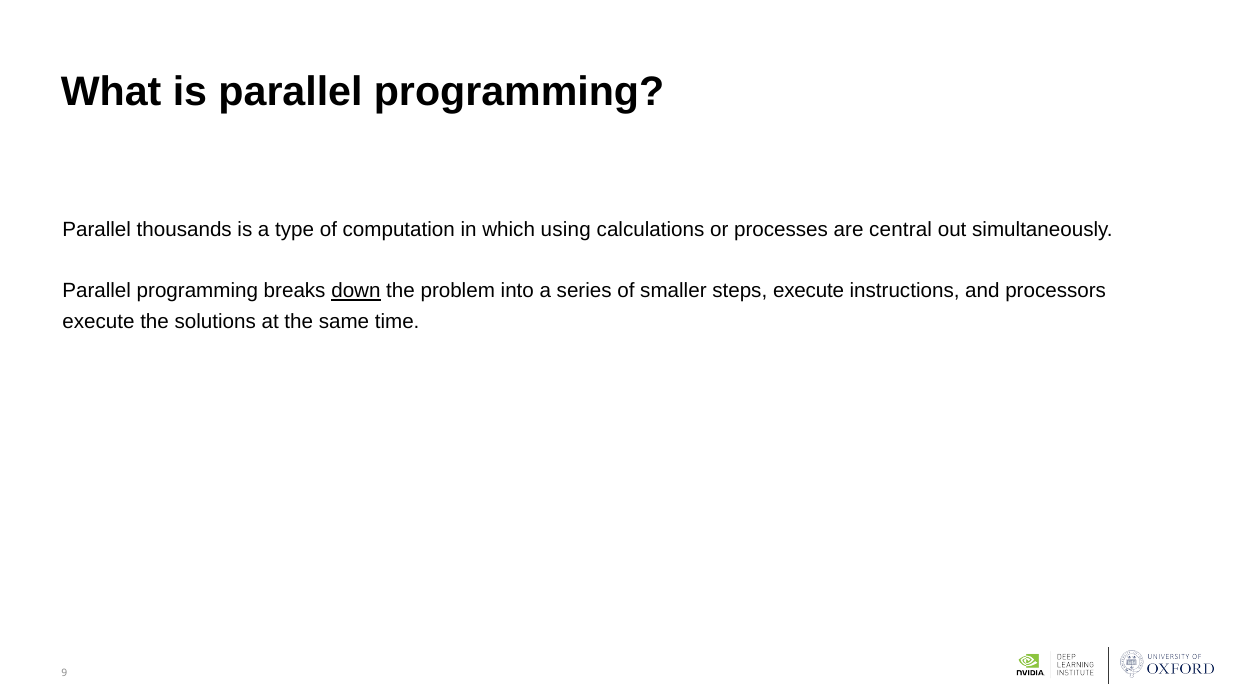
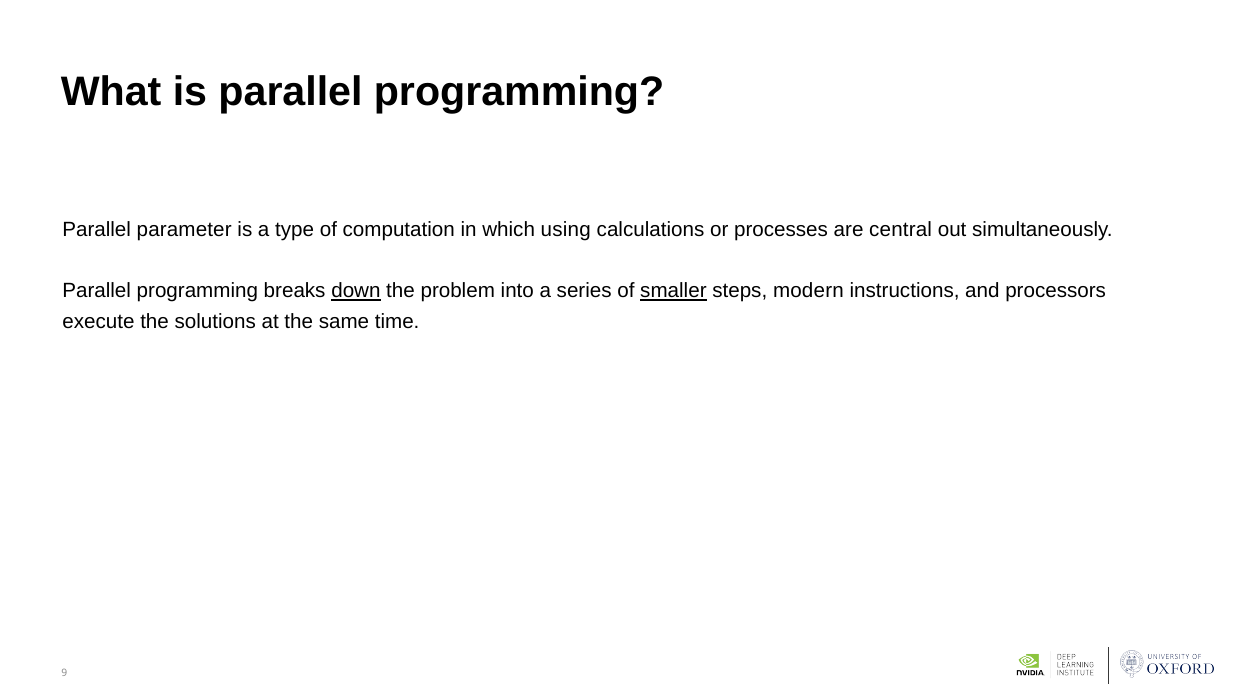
thousands: thousands -> parameter (184, 229)
smaller underline: none -> present (673, 291)
steps execute: execute -> modern (808, 291)
